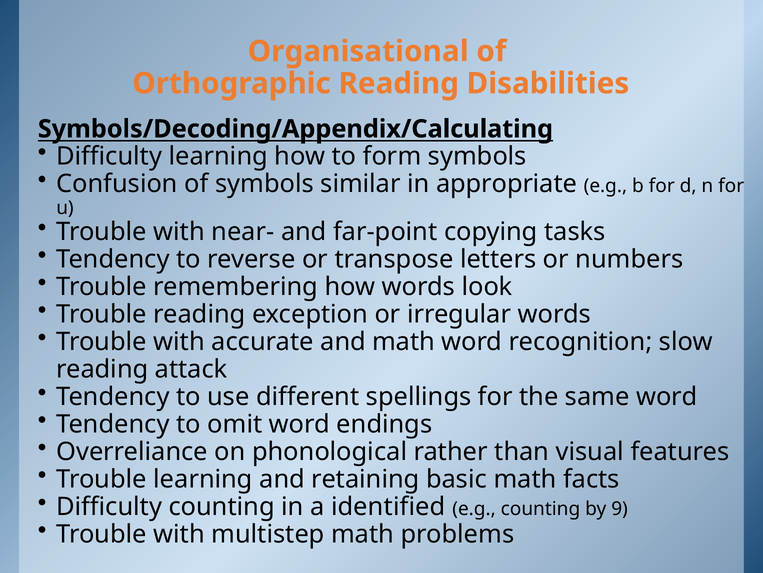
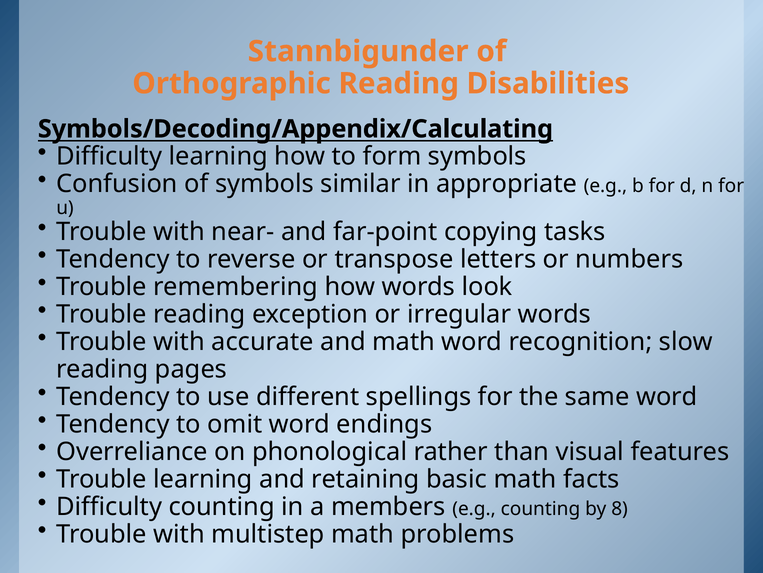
Organisational: Organisational -> Stannbigunder (358, 51)
attack: attack -> pages (191, 369)
identified: identified -> members (388, 506)
9: 9 -> 8 (620, 508)
